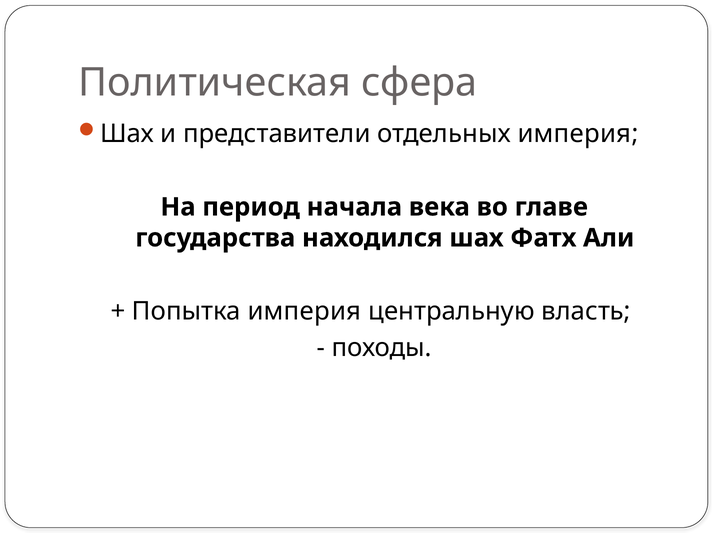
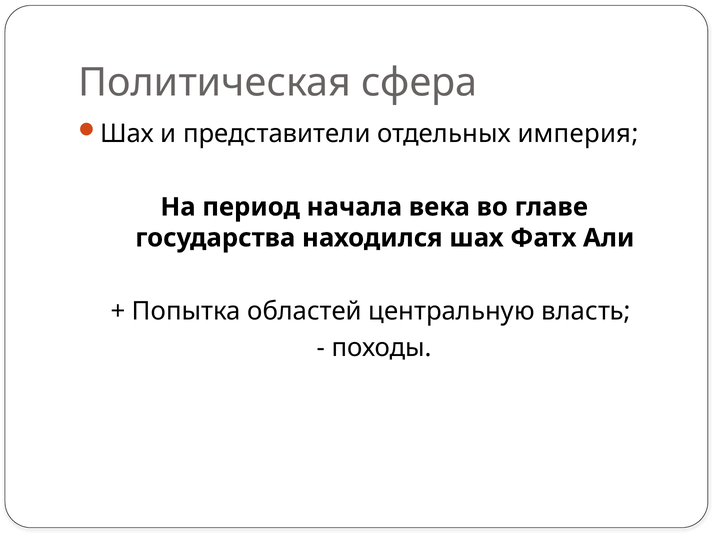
Попытка империя: империя -> областей (305, 311)
